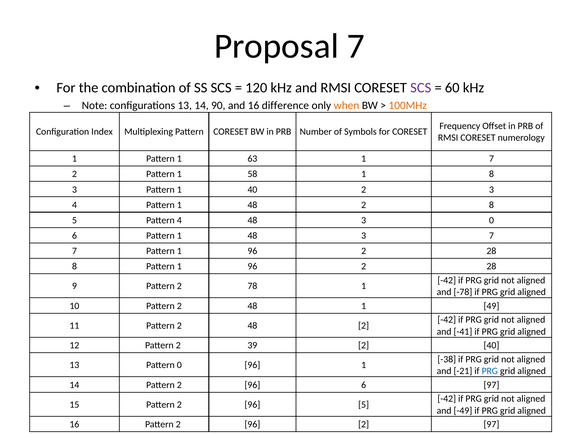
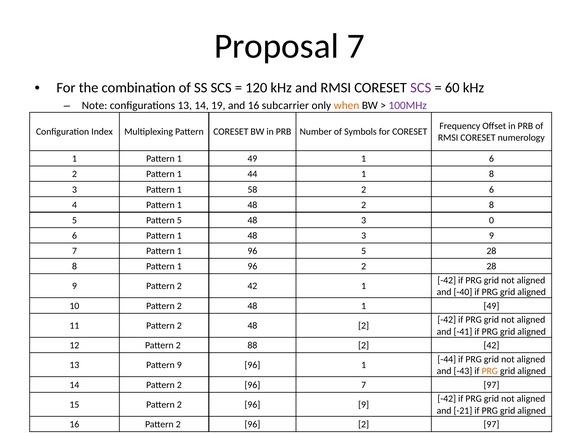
90: 90 -> 19 (218, 106)
difference: difference -> subcarrier (285, 106)
100MHz colour: orange -> purple (408, 106)
Pattern 1 63: 63 -> 49 (252, 159)
1 7: 7 -> 6 (491, 159)
58: 58 -> 44 (252, 174)
1 40: 40 -> 58 (252, 190)
2 3: 3 -> 6 (491, 190)
Pattern 4: 4 -> 5 (179, 220)
3 7: 7 -> 9 (491, 236)
2: 2 -> 5 (364, 251)
Pattern 2 78: 78 -> 42 (252, 286)
-78: -78 -> -40 (463, 292)
39: 39 -> 88 (252, 346)
40: 40 -> 42 (491, 346)
-38: -38 -> -44 (447, 359)
Pattern 0: 0 -> 9 (179, 365)
-21: -21 -> -43 (463, 371)
PRG colour: blue -> orange (490, 371)
96 6: 6 -> 7 (364, 385)
96 5: 5 -> 9 (364, 405)
-49: -49 -> -21 (463, 411)
